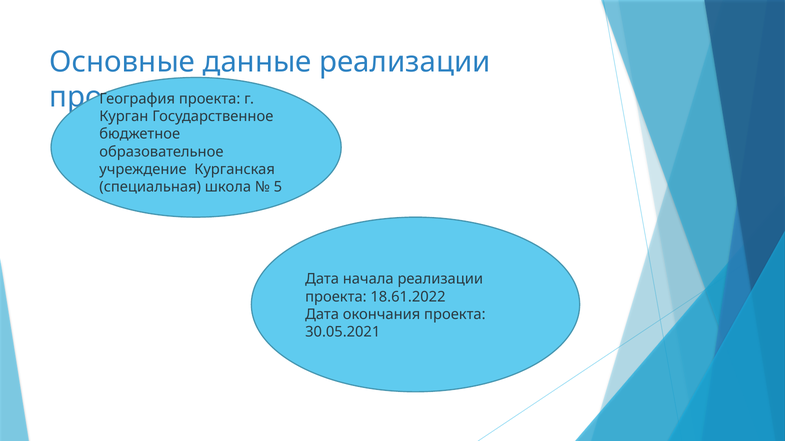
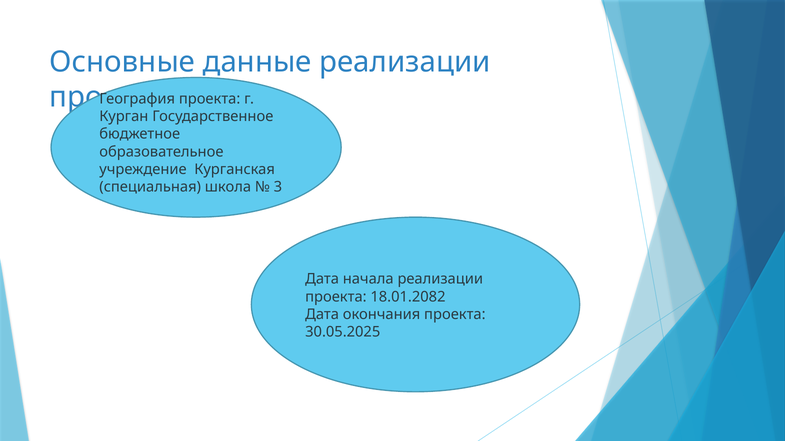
5: 5 -> 3 (278, 187)
18.61.2022: 18.61.2022 -> 18.01.2082 (408, 297)
30.05.2021: 30.05.2021 -> 30.05.2025 (343, 332)
